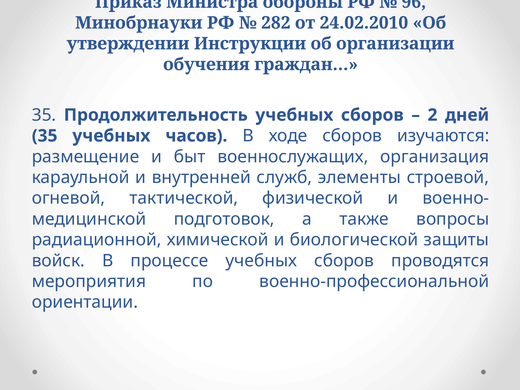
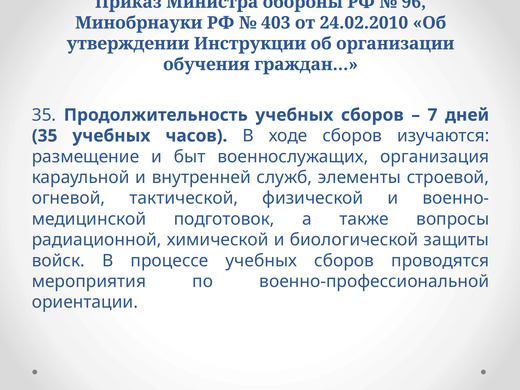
282: 282 -> 403 (276, 23)
2: 2 -> 7 (432, 115)
